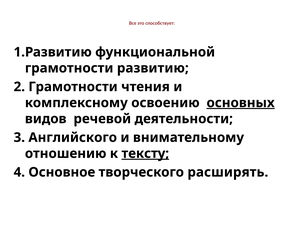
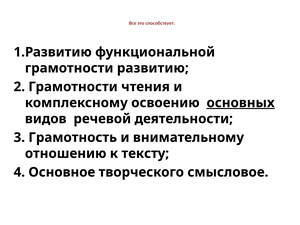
Английского: Английского -> Грамотность (73, 137)
тексту underline: present -> none (145, 154)
расширять: расширять -> смысловое (228, 172)
